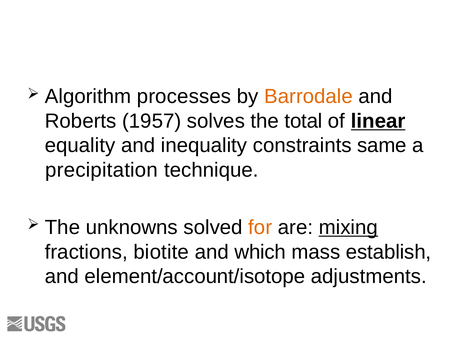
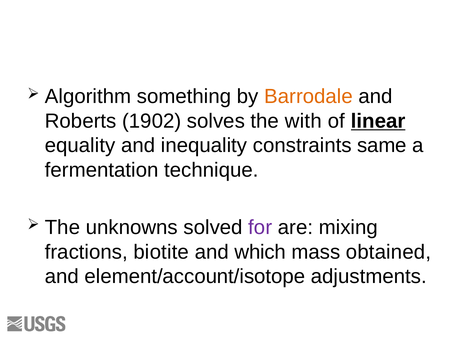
processes: processes -> something (184, 96)
1957: 1957 -> 1902 (152, 121)
total: total -> with (303, 121)
precipitation: precipitation -> fermentation (102, 170)
for colour: orange -> purple (260, 227)
mixing underline: present -> none (348, 227)
establish: establish -> obtained (388, 252)
